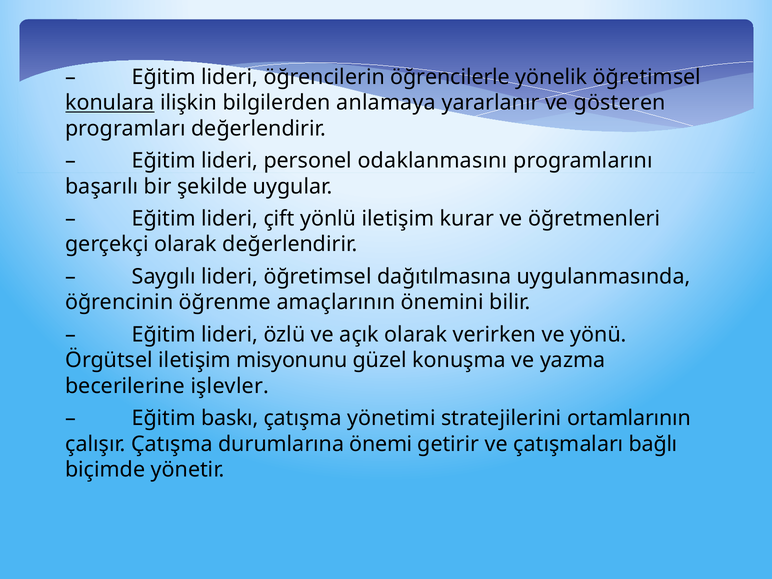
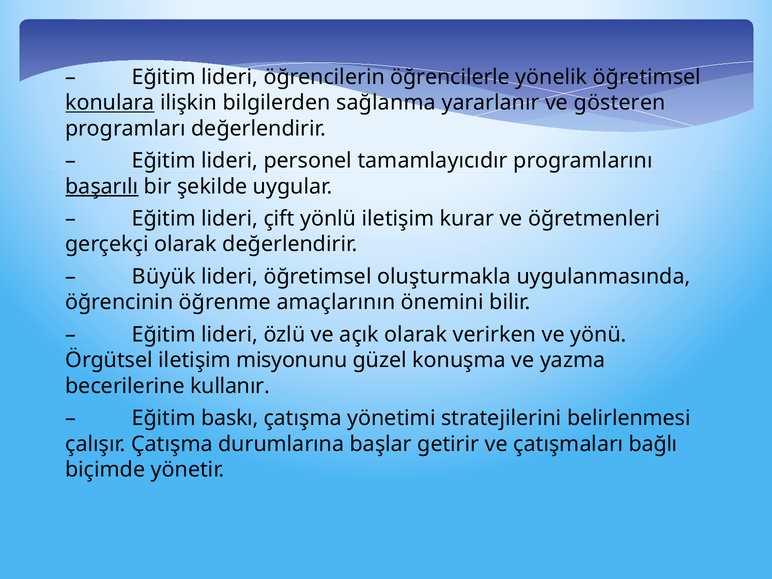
anlamaya: anlamaya -> sağlanma (386, 103)
odaklanmasını: odaklanmasını -> tamamlayıcıdır (433, 161)
başarılı underline: none -> present (102, 186)
Saygılı: Saygılı -> Büyük (164, 277)
dağıtılmasına: dağıtılmasına -> oluşturmakla (444, 277)
işlevler: işlevler -> kullanır (230, 386)
ortamlarının: ortamlarının -> belirlenmesi (629, 418)
önemi: önemi -> başlar (381, 444)
